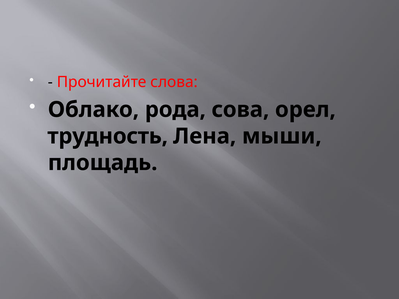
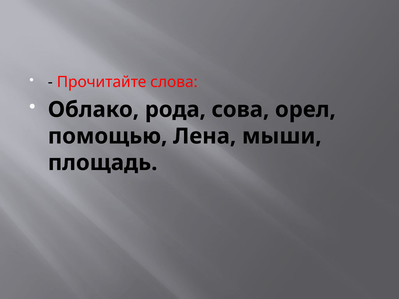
трудность: трудность -> помощью (108, 136)
